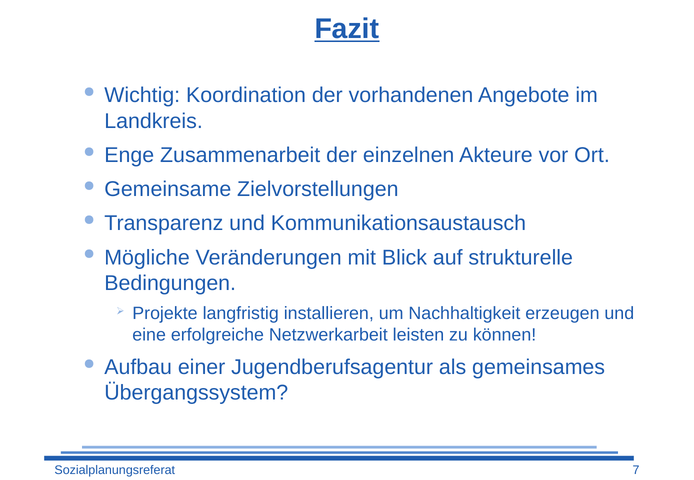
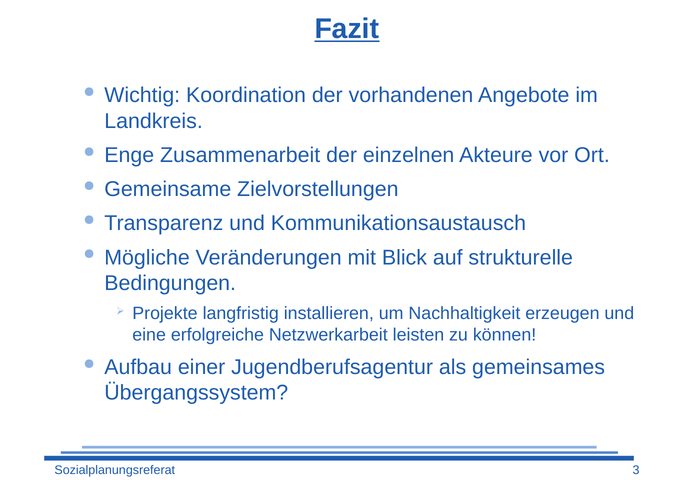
7: 7 -> 3 (636, 471)
